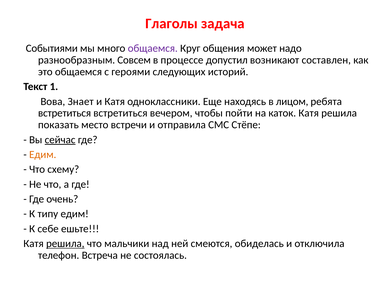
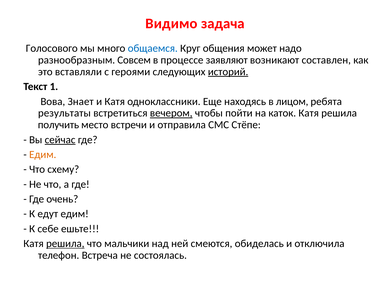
Глаголы: Глаголы -> Видимо (171, 23)
Событиями: Событиями -> Голосового (52, 48)
общаемся colour: purple -> blue (153, 48)
допустил: допустил -> заявляют (227, 60)
это общаемся: общаемся -> вставляли (78, 72)
историй underline: none -> present (228, 72)
встретиться: встретиться -> результаты (64, 113)
вечером underline: none -> present (171, 113)
показать: показать -> получить (58, 125)
типу: типу -> едут (48, 214)
